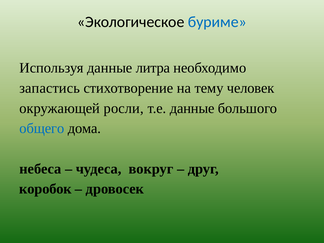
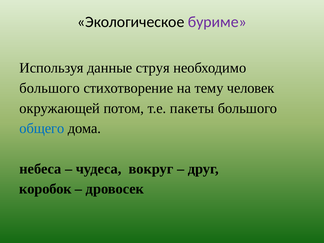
буриме colour: blue -> purple (217, 22)
литра: литра -> струя (153, 68)
запастись: запастись -> большого (50, 88)
росли: росли -> потом (124, 108)
т.е данные: данные -> пакеты (192, 108)
